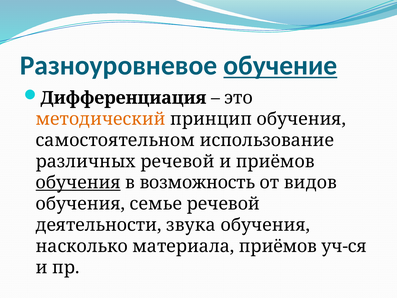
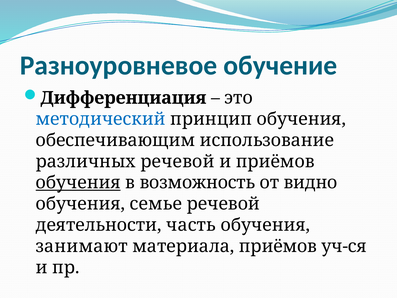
обучение underline: present -> none (280, 66)
методический colour: orange -> blue (101, 119)
самостоятельном: самостоятельном -> обеспечивающим (115, 140)
видов: видов -> видно (311, 183)
звука: звука -> часть (191, 225)
насколько: насколько -> занимают (82, 246)
